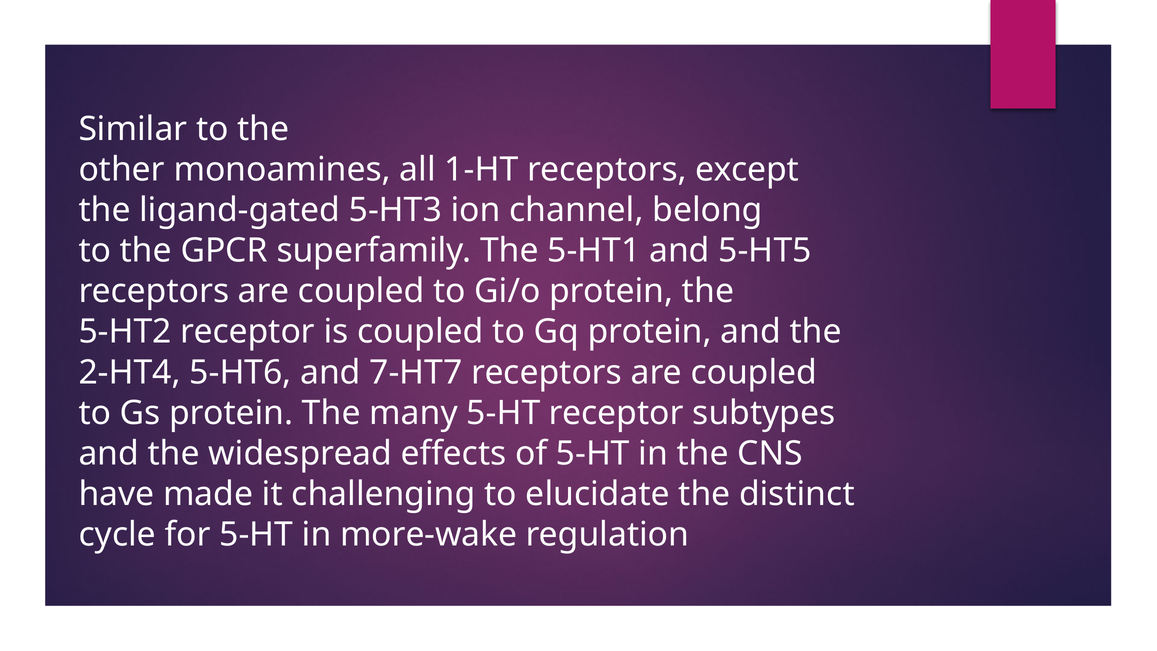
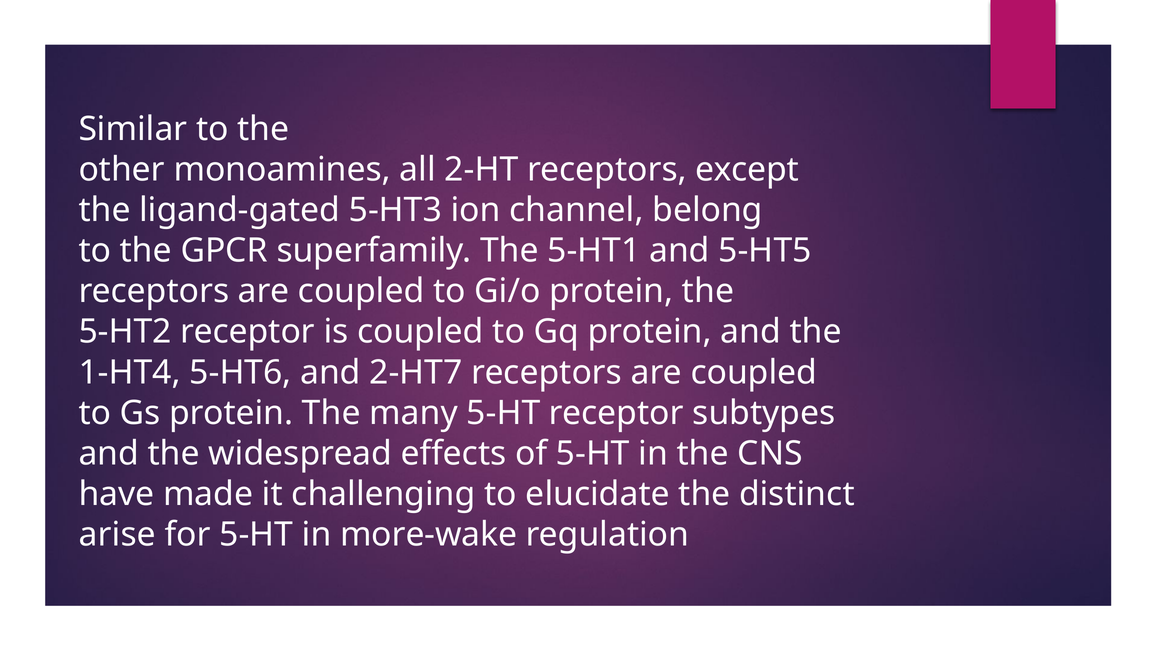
1-HT: 1-HT -> 2-HT (481, 170)
2-HT4: 2-HT4 -> 1-HT4 (130, 372)
7-HT7: 7-HT7 -> 2-HT7 (416, 372)
cycle: cycle -> arise (117, 534)
